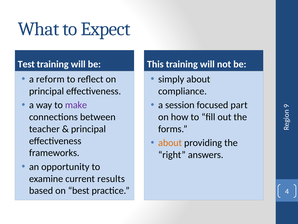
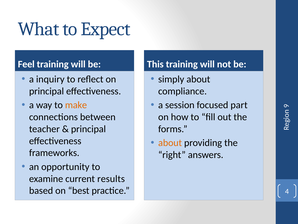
Test: Test -> Feel (26, 64)
reform: reform -> inquiry (50, 79)
make colour: purple -> orange (76, 105)
